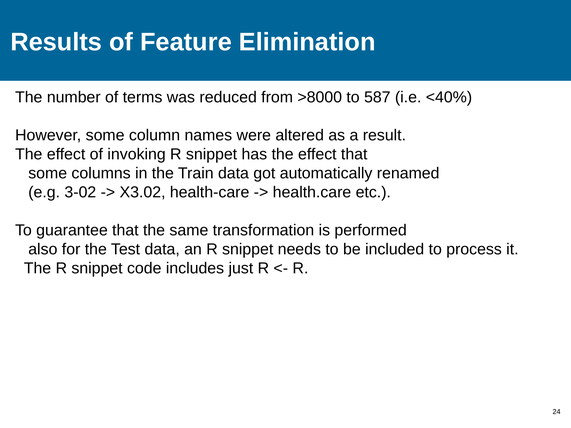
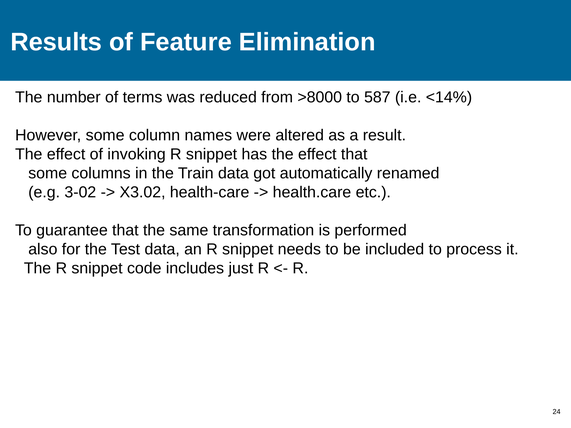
<40%: <40% -> <14% (449, 97)
